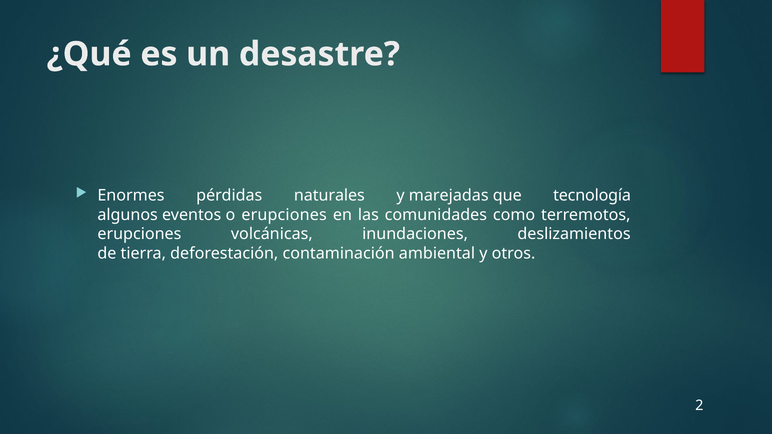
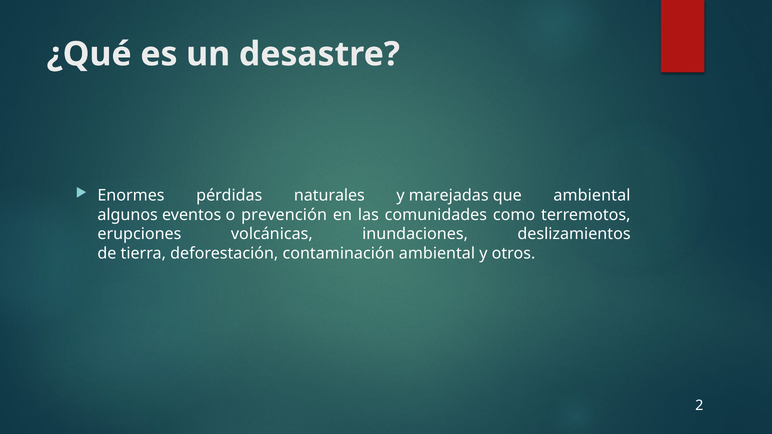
que tecnología: tecnología -> ambiental (592, 196)
o erupciones: erupciones -> prevención (284, 215)
